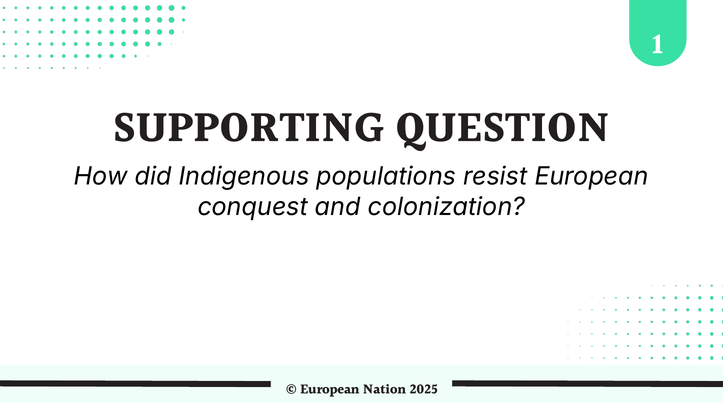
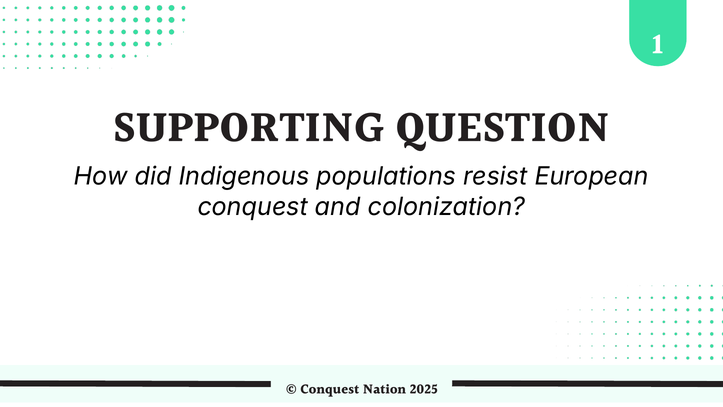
European: European -> Conquest (330, 389)
